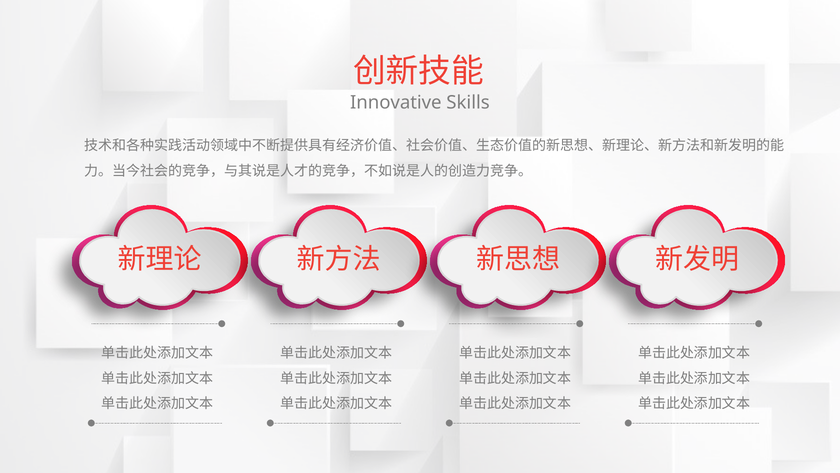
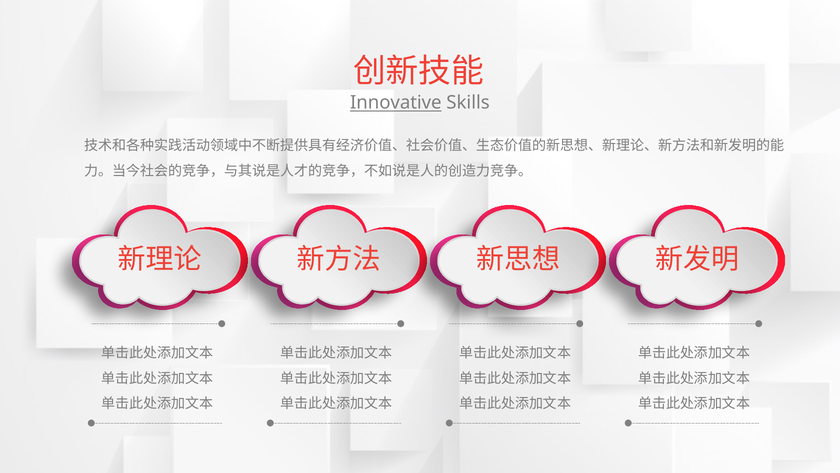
Innovative underline: none -> present (396, 103)
